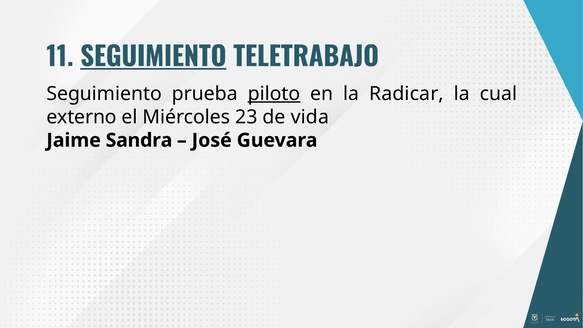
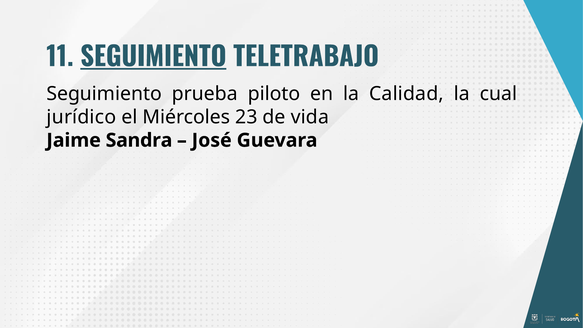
piloto underline: present -> none (274, 94)
Radicar: Radicar -> Calidad (406, 94)
externo: externo -> jurídico (81, 117)
